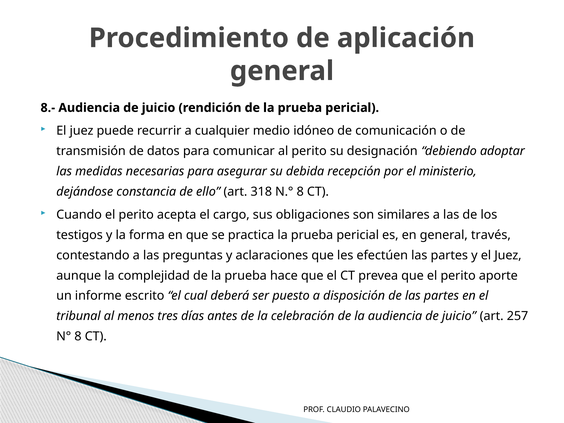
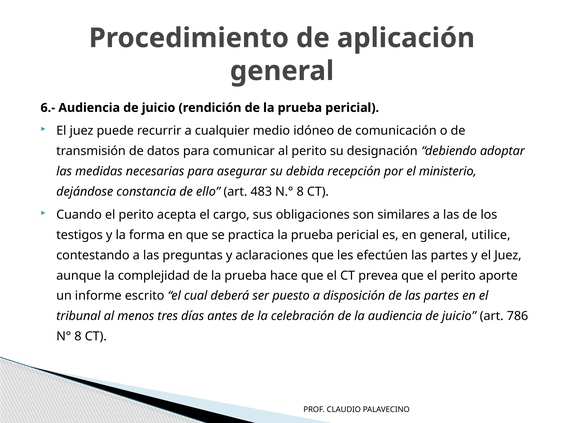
8.-: 8.- -> 6.- (48, 108)
318: 318 -> 483 (261, 192)
través: través -> utilice (491, 235)
257: 257 -> 786 (518, 316)
